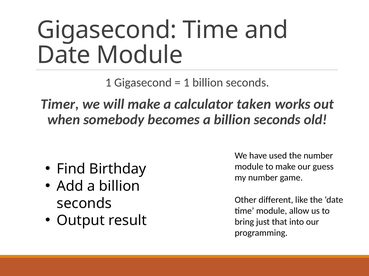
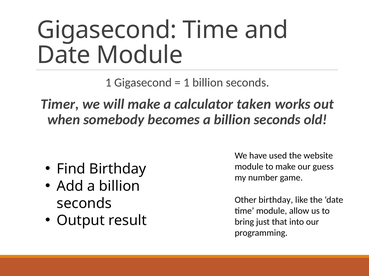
the number: number -> website (318, 156)
Other different: different -> birthday (276, 200)
